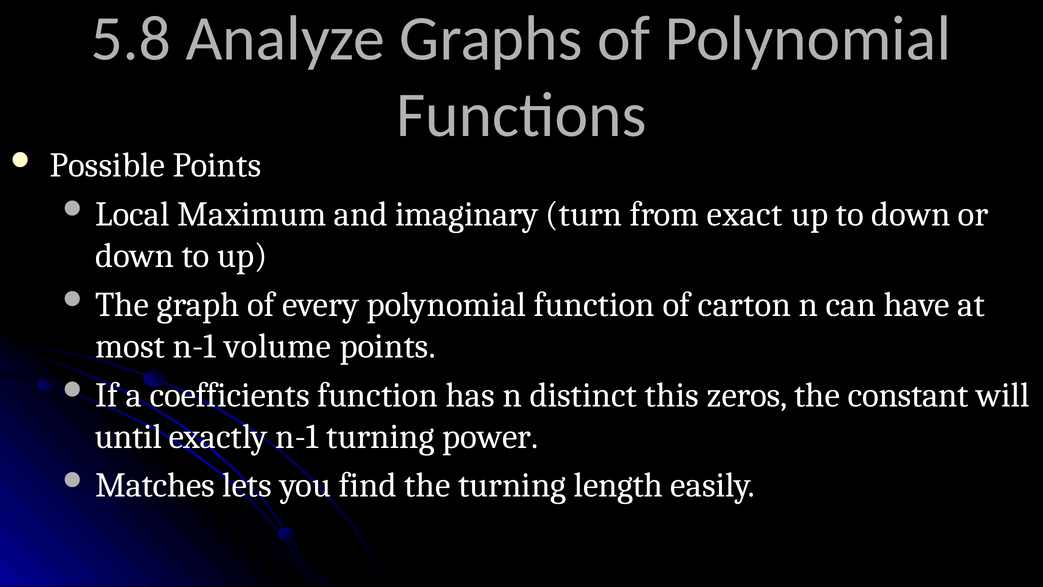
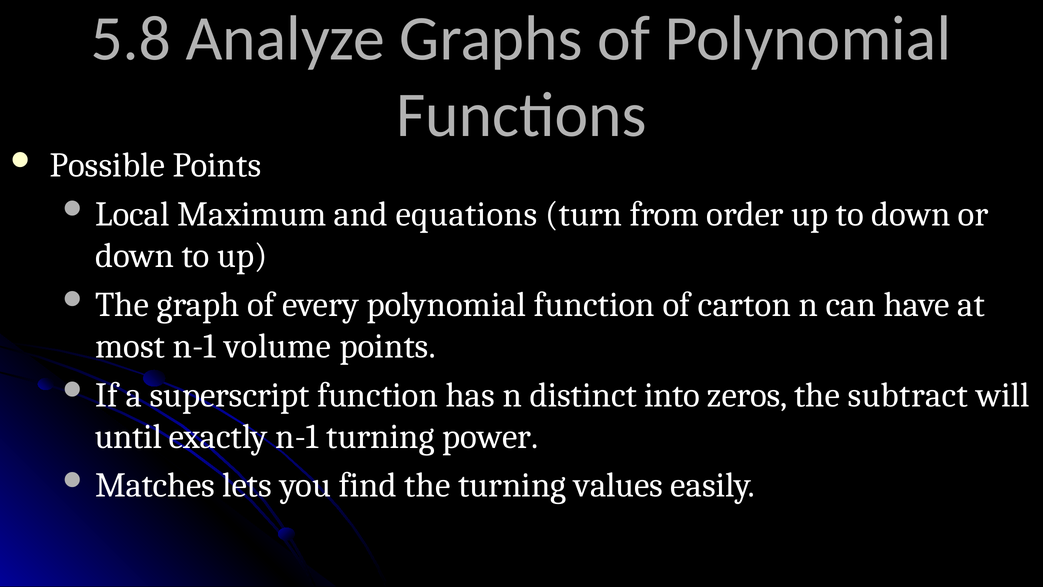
imaginary: imaginary -> equations (467, 214)
exact: exact -> order (745, 214)
coefficients: coefficients -> superscript (230, 395)
this: this -> into (672, 395)
constant: constant -> subtract (908, 395)
length: length -> values (618, 485)
